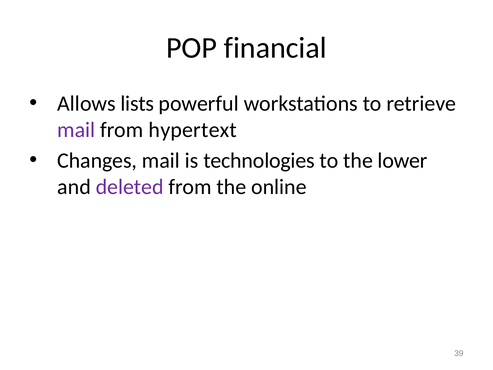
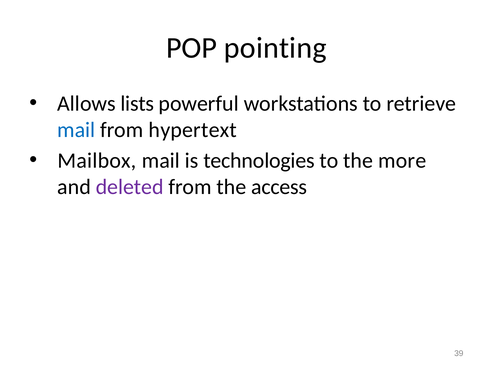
financial: financial -> pointing (275, 48)
mail colour: purple -> blue (76, 130)
Changes: Changes -> Mailbox (97, 160)
lower: lower -> more (402, 160)
online: online -> access (279, 187)
